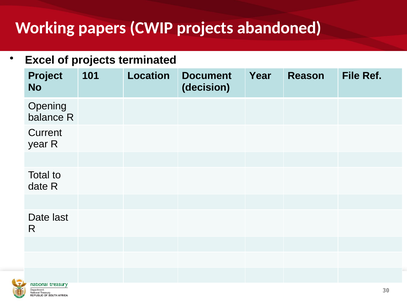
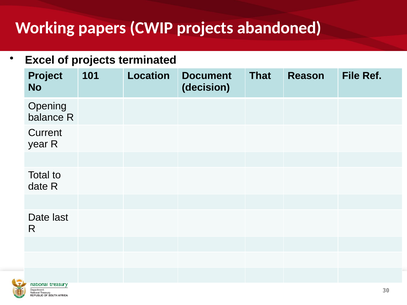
Year: Year -> That (260, 76)
